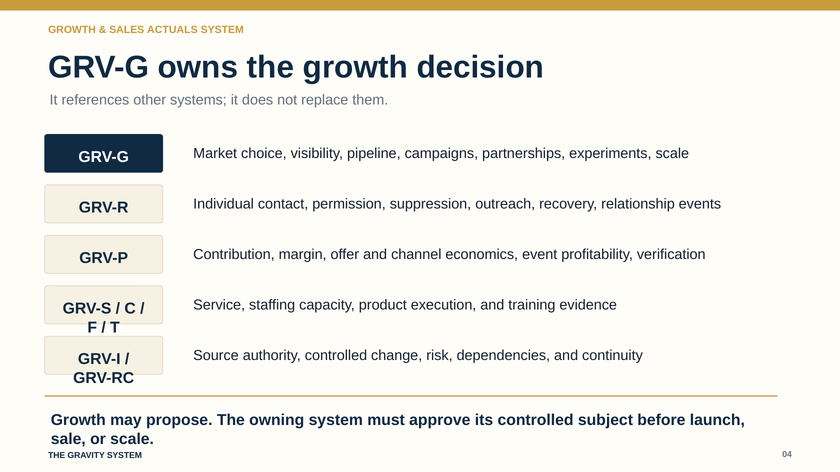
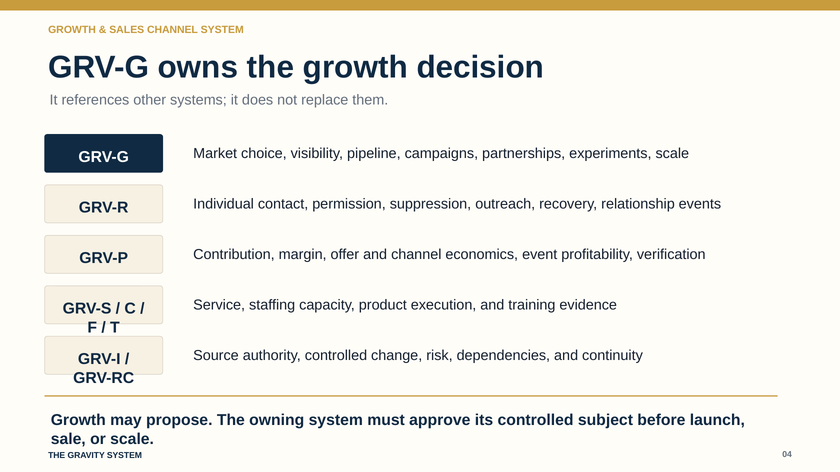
SALES ACTUALS: ACTUALS -> CHANNEL (172, 30)
